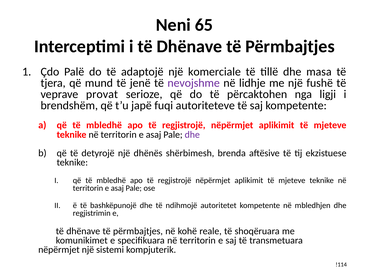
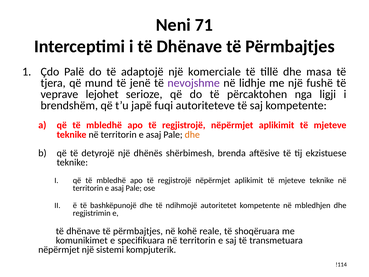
65: 65 -> 71 (204, 25)
provat: provat -> lejohet (102, 94)
dhe colour: purple -> orange (192, 134)
